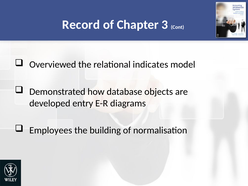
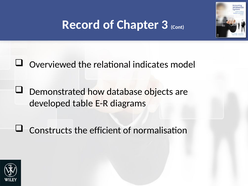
entry: entry -> table (83, 103)
Employees: Employees -> Constructs (51, 130)
building: building -> efficient (105, 130)
